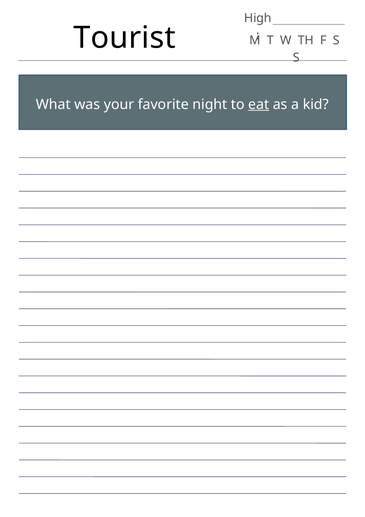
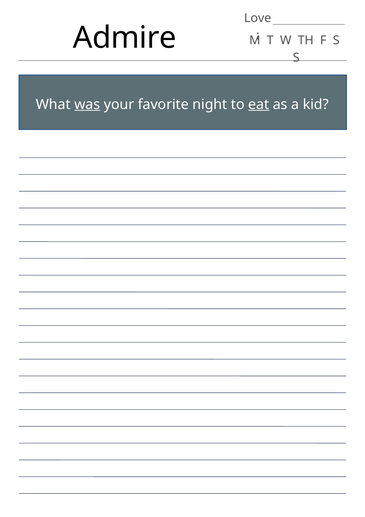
High: High -> Love (258, 18)
Tourist: Tourist -> Admire (125, 38)
was underline: none -> present (87, 104)
